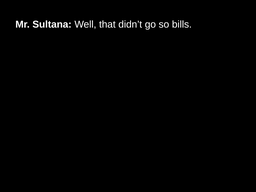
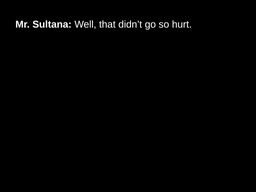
bills: bills -> hurt (182, 24)
